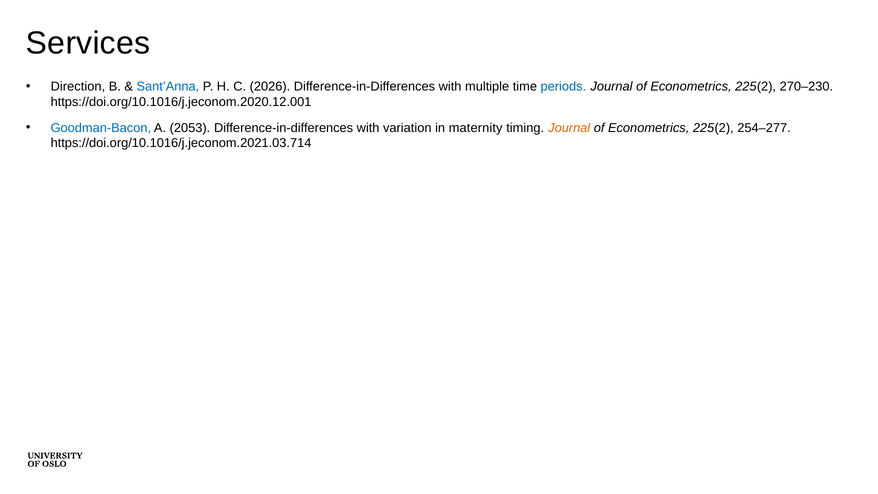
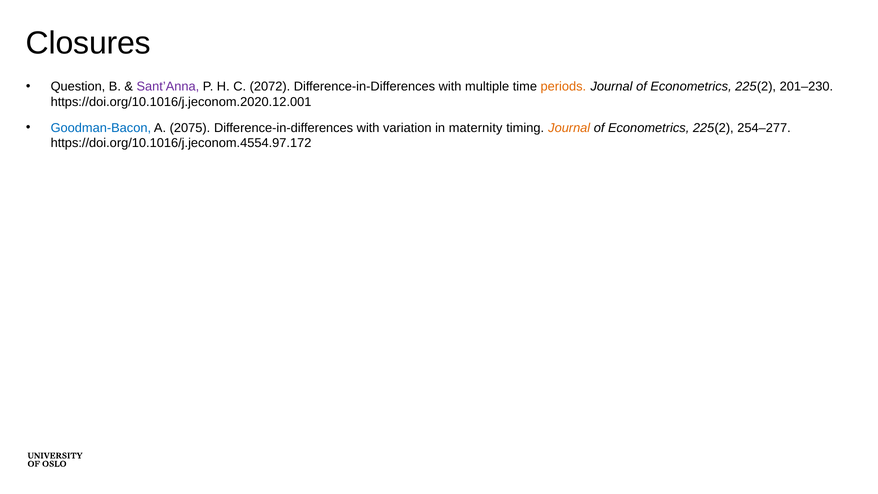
Services: Services -> Closures (88, 43)
Direction: Direction -> Question (78, 87)
Sant’Anna colour: blue -> purple (168, 87)
2026: 2026 -> 2072 (270, 87)
periods colour: blue -> orange (563, 87)
270–230: 270–230 -> 201–230 (806, 87)
2053: 2053 -> 2075 (190, 128)
https://doi.org/10.1016/j.jeconom.2021.03.714: https://doi.org/10.1016/j.jeconom.2021.03.714 -> https://doi.org/10.1016/j.jeconom.4554.97.172 (181, 143)
